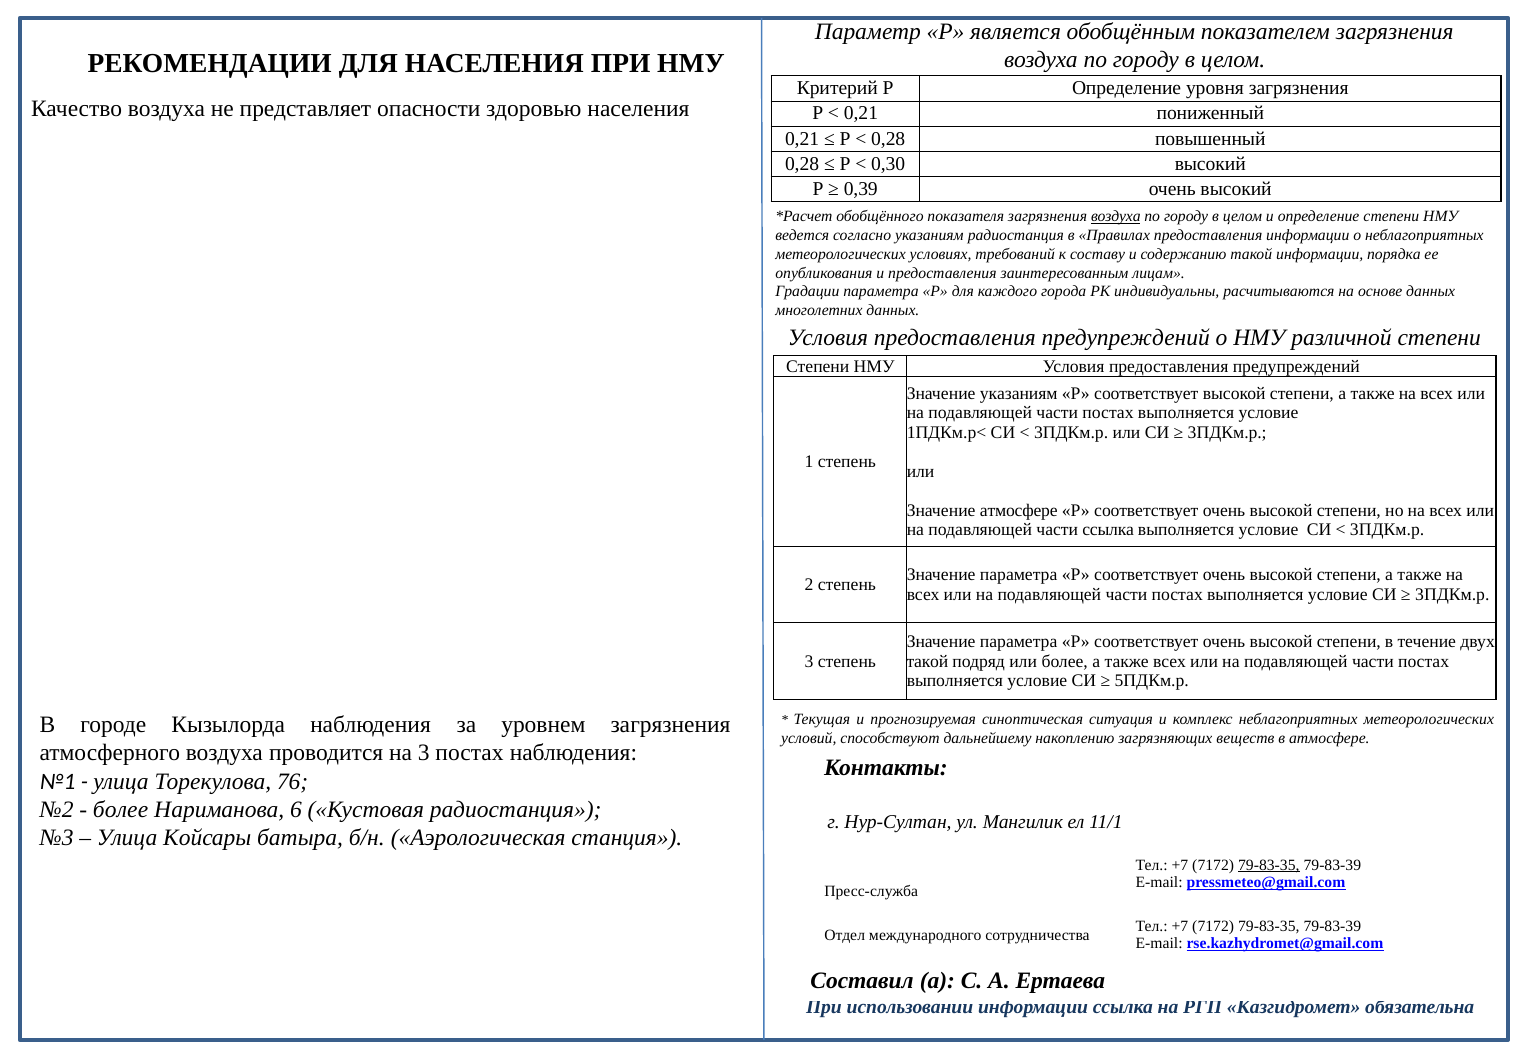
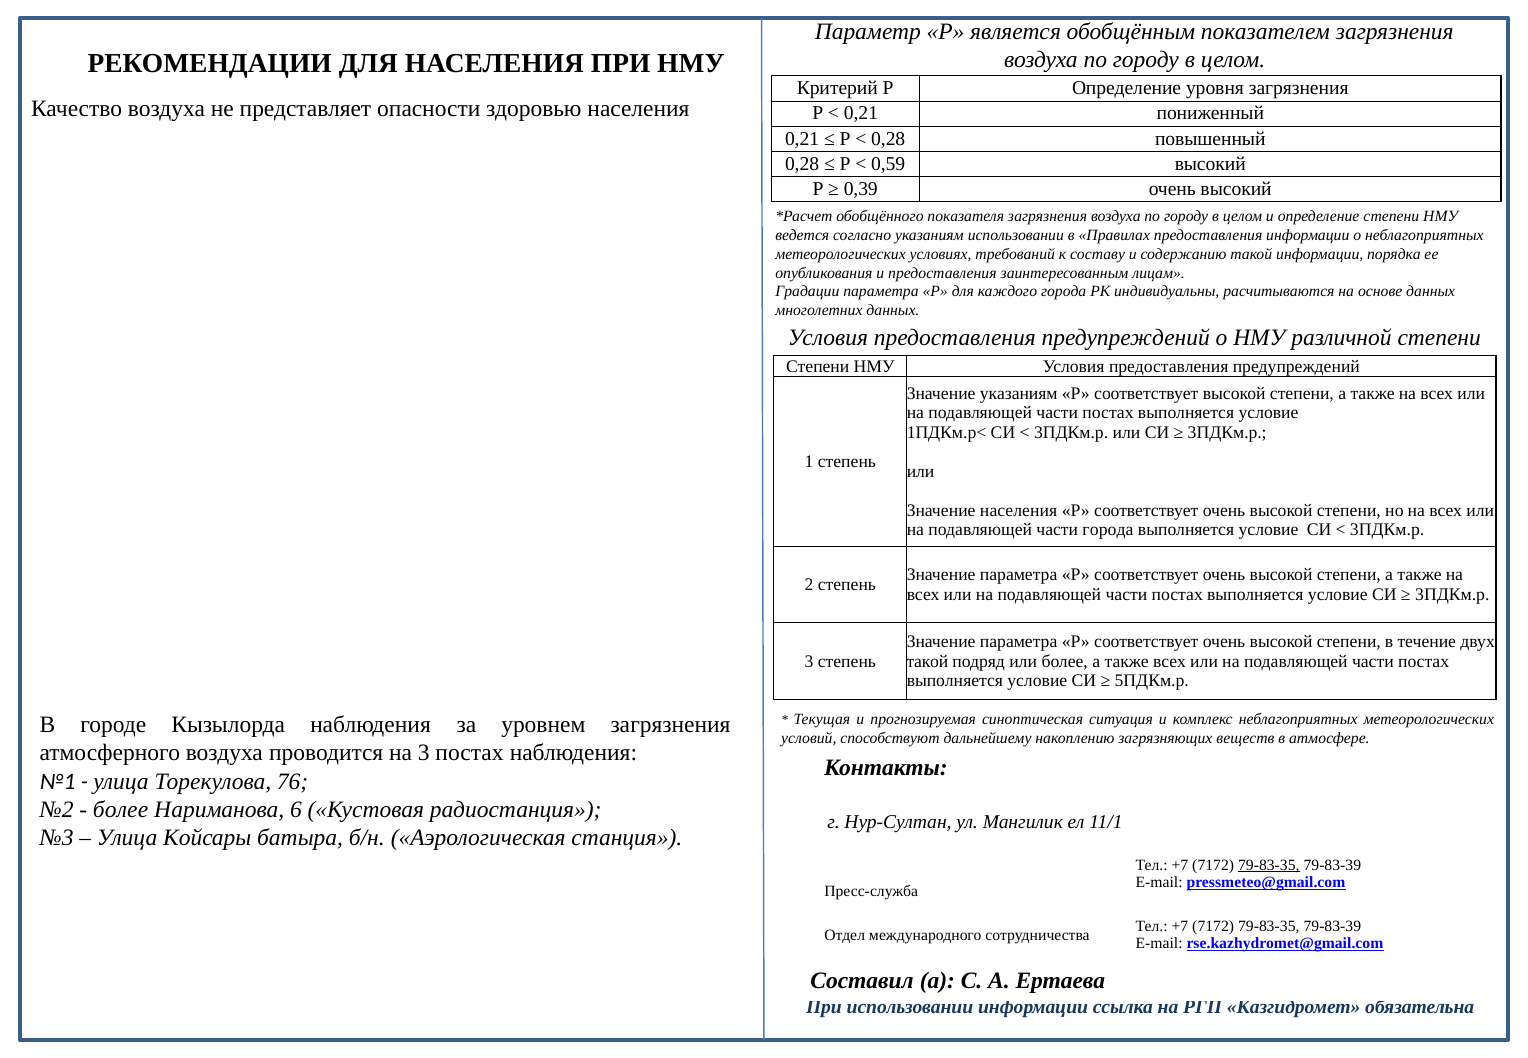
0,30: 0,30 -> 0,59 (888, 164)
воздуха underline: present -> none (1116, 217)
указаниям радиостанция: радиостанция -> использовании (1016, 235)
Значение атмосфере: атмосфере -> населения (1019, 511)
части ссылка: ссылка -> города (1108, 530)
